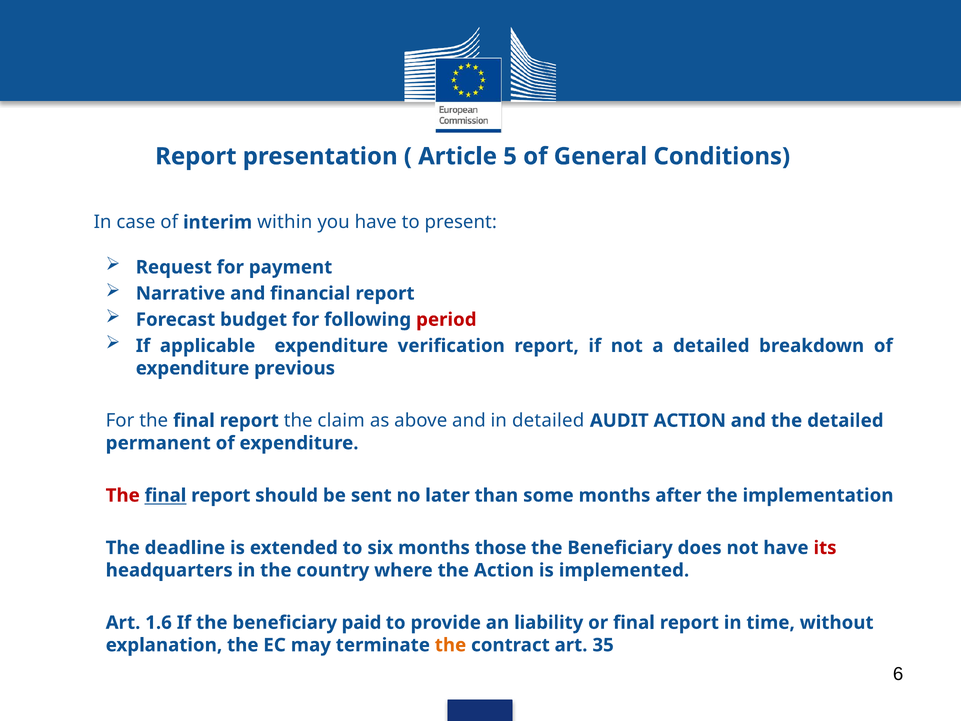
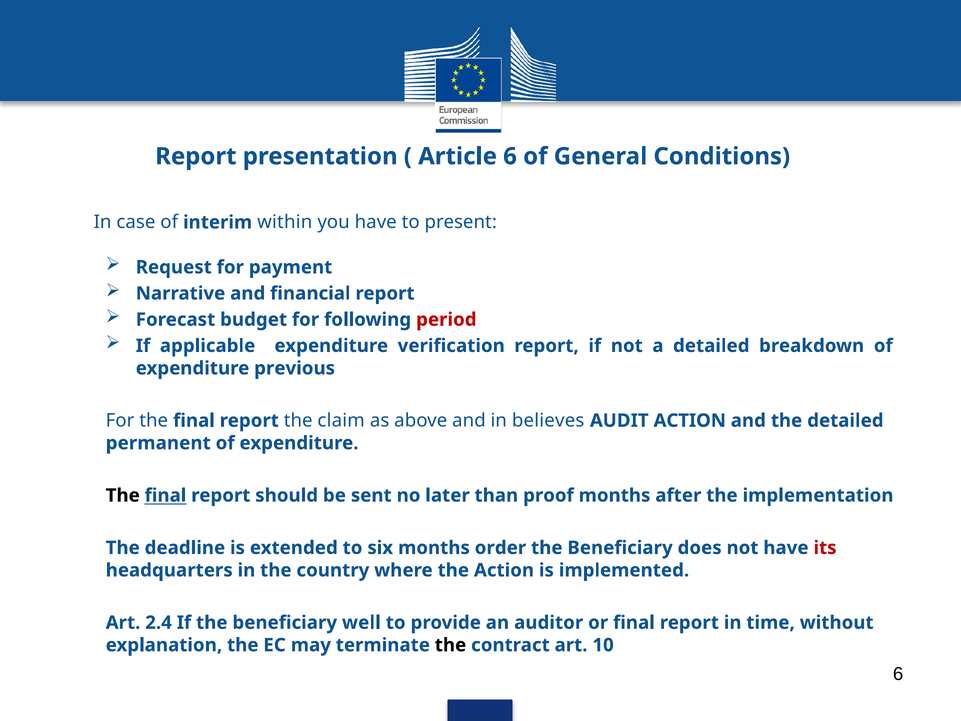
Article 5: 5 -> 6 (510, 156)
in detailed: detailed -> believes (548, 420)
The colour: red -> black (123, 495)
some: some -> proof (548, 495)
those: those -> order (500, 548)
1.6: 1.6 -> 2.4 (159, 622)
paid: paid -> well (361, 622)
liability: liability -> auditor (549, 622)
the colour: orange -> black (450, 645)
35: 35 -> 10 (603, 645)
